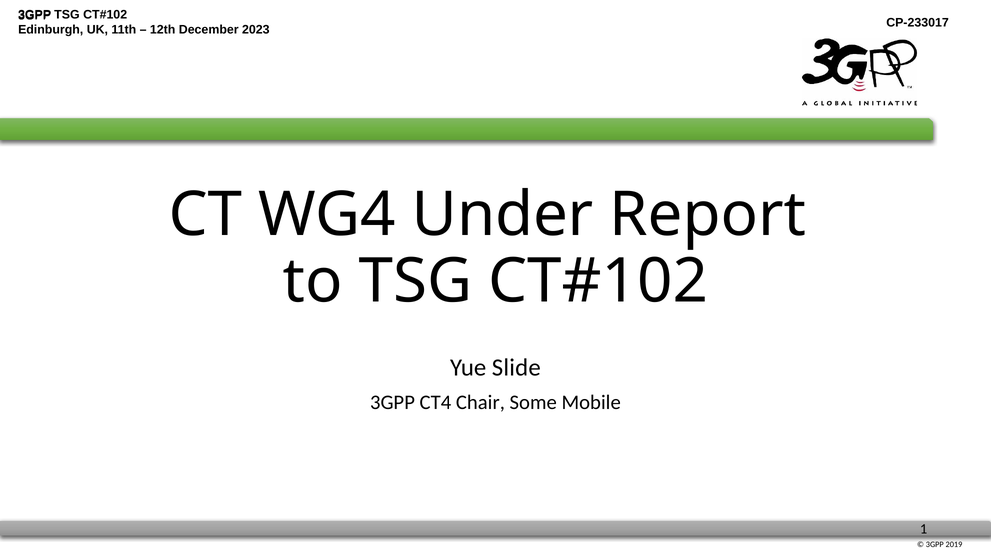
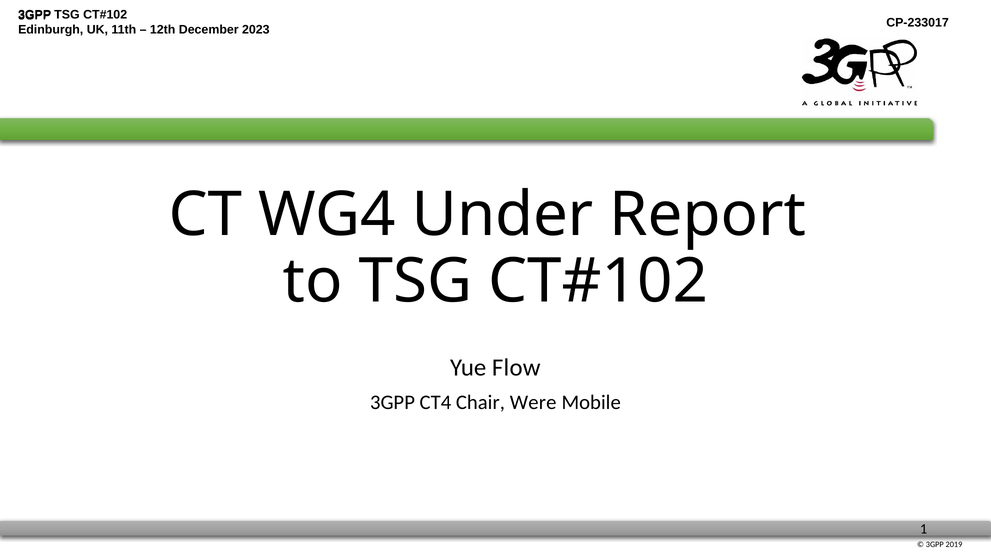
Slide: Slide -> Flow (516, 368)
Some: Some -> Were (533, 403)
